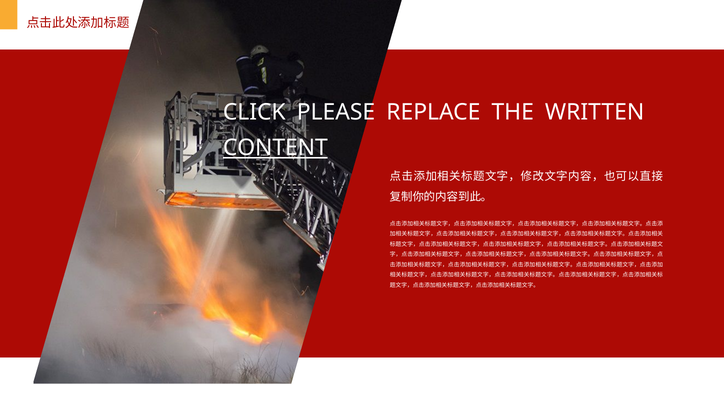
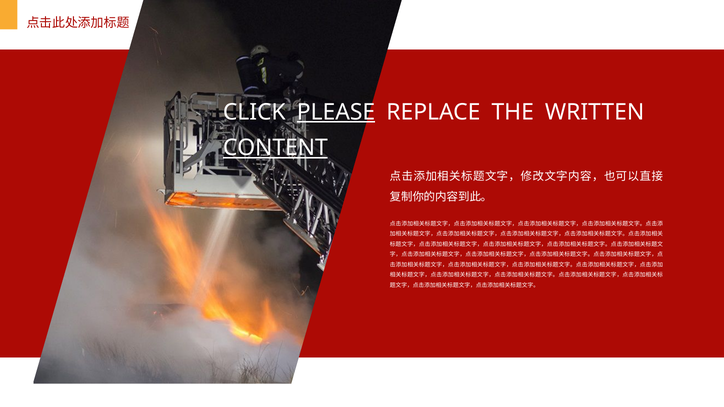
PLEASE underline: none -> present (336, 112)
